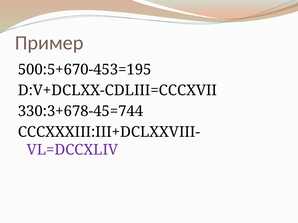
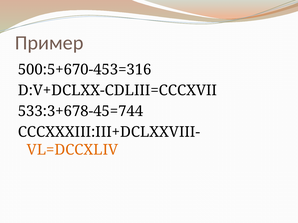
500:5+670-453=195: 500:5+670-453=195 -> 500:5+670-453=316 (85, 70)
330:3+678-45=744: 330:3+678-45=744 -> 533:3+678-45=744 (81, 111)
VL=DCCXLIV colour: purple -> orange (72, 150)
